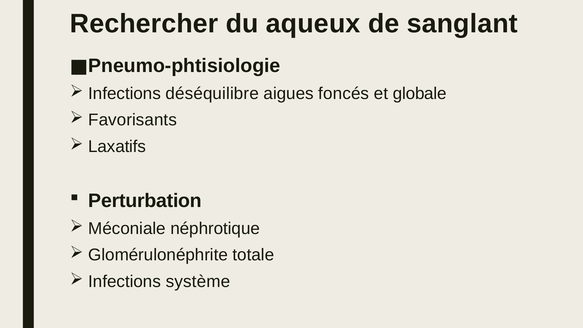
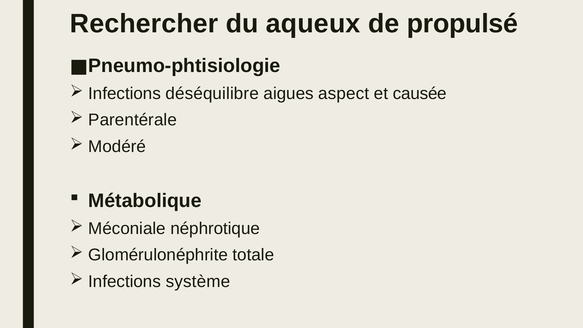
sanglant: sanglant -> propulsé (462, 24)
foncés: foncés -> aspect (344, 93)
globale: globale -> causée (420, 93)
Favorisants: Favorisants -> Parentérale (133, 120)
Laxatifs: Laxatifs -> Modéré (117, 146)
Perturbation: Perturbation -> Métabolique (145, 201)
